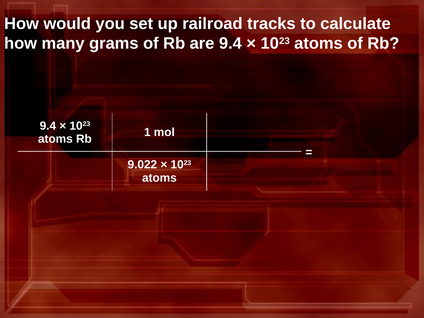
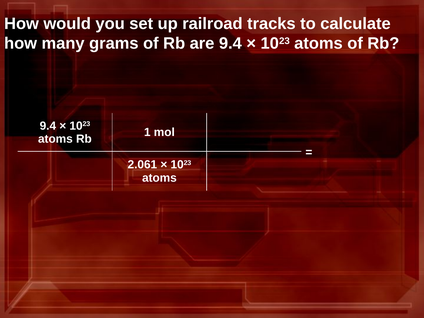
9.022: 9.022 -> 2.061 (142, 165)
